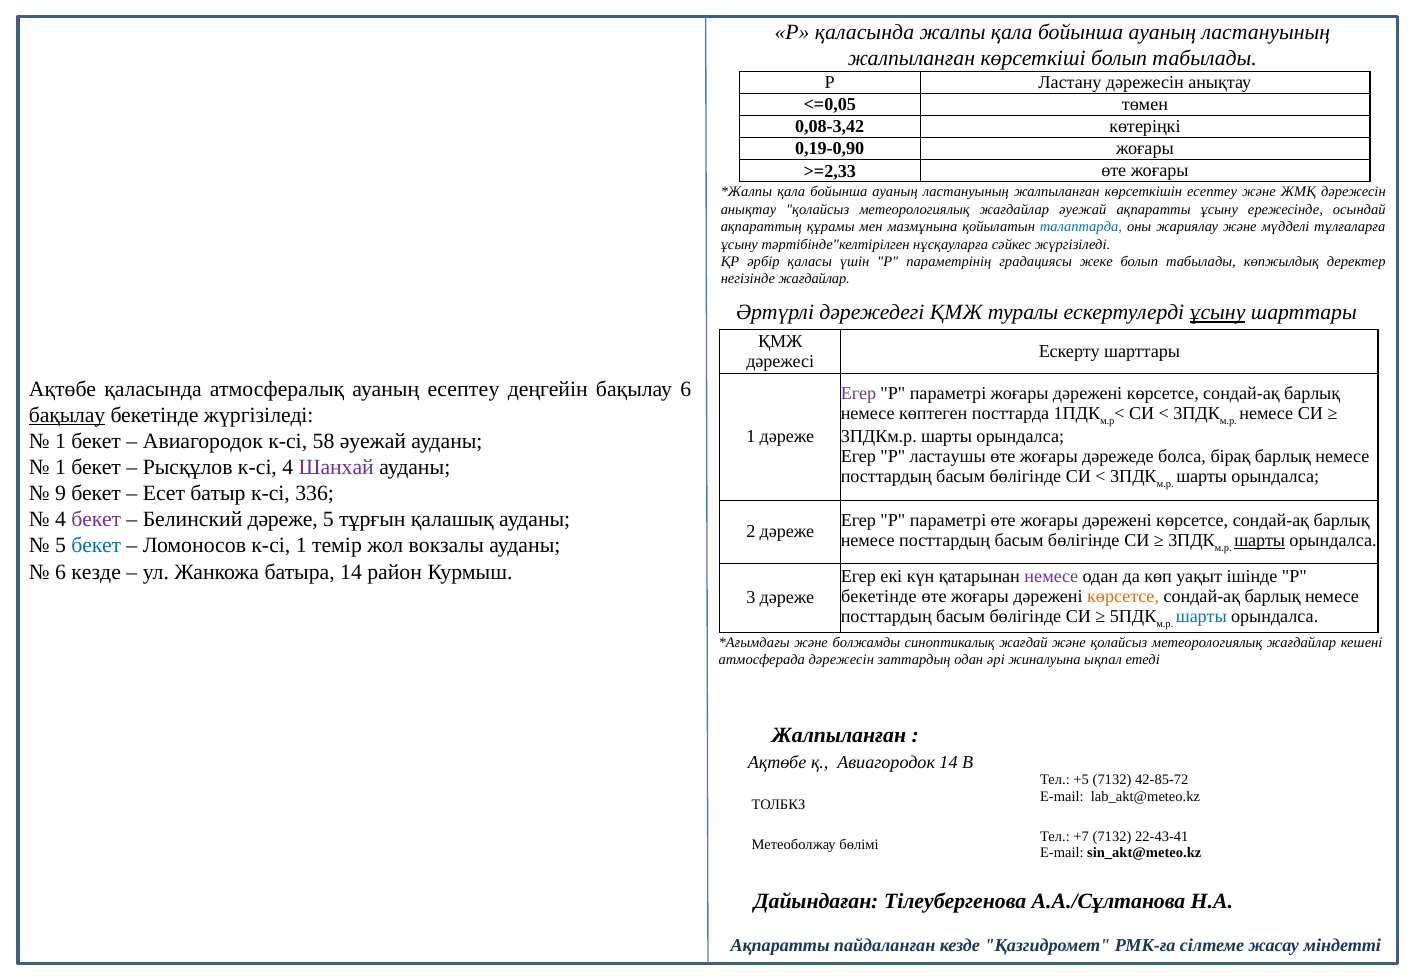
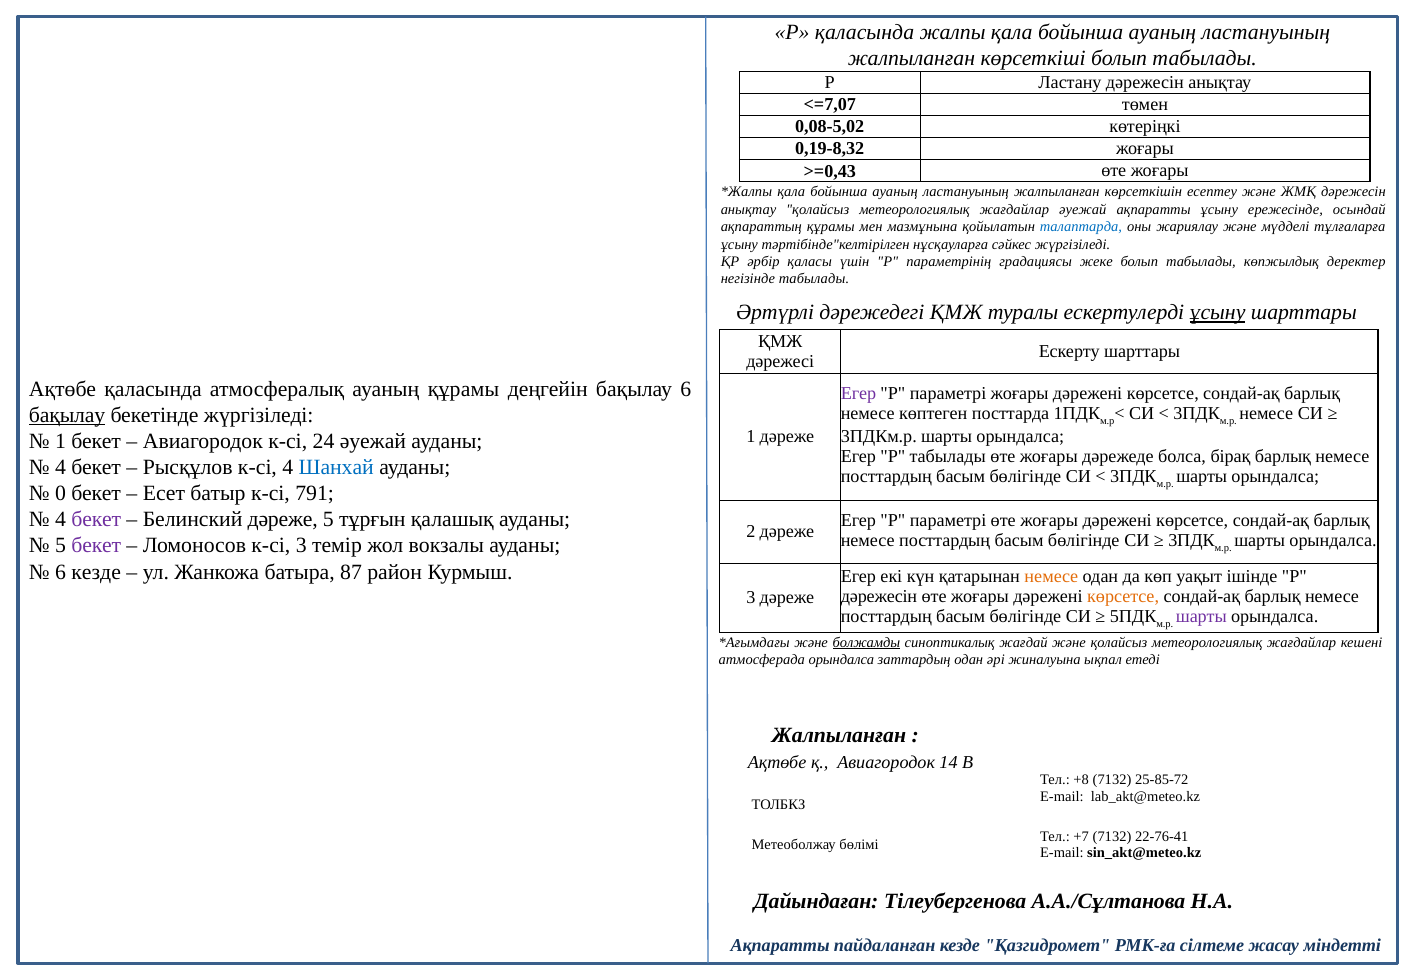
<=0,05: <=0,05 -> <=7,07 (830, 105)
0,08-3,42: 0,08-3,42 -> 0,08-5,02 (830, 126)
0,19-0,90: 0,19-0,90 -> 0,19-8,32 (830, 148)
>=2,33: >=2,33 -> >=0,43 (830, 171)
негізінде жағдайлар: жағдайлар -> табылады (814, 279)
ауаның есептеу: есептеу -> құрамы (463, 389)
58: 58 -> 24 (324, 441)
P ластаушы: ластаушы -> табылады (948, 457)
1: 1 -> 4 (61, 468)
Шанхай colour: purple -> blue (336, 468)
9: 9 -> 0 (61, 494)
336: 336 -> 791 (315, 494)
шарты underline: present -> none (1260, 541)
бекет colour: blue -> purple (96, 546)
к-сі 1: 1 -> 3 (301, 546)
батыра 14: 14 -> 87 (351, 572)
немесе colour: purple -> orange (1051, 577)
бекетінде: бекетінде -> дәрежесін (879, 597)
шарты colour: blue -> purple (1201, 617)
болжамды underline: none -> present (866, 643)
атмосферада дәрежесін: дәрежесін -> орындалса (841, 660)
+5: +5 -> +8 (1081, 780)
42-85-72: 42-85-72 -> 25-85-72 (1162, 780)
22-43-41: 22-43-41 -> 22-76-41 (1162, 837)
